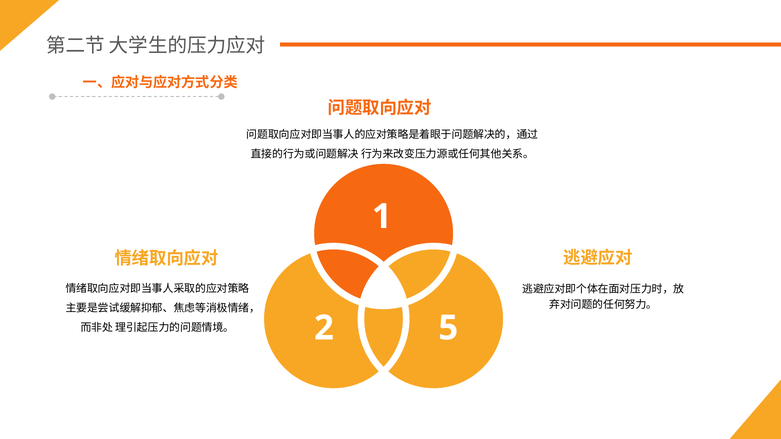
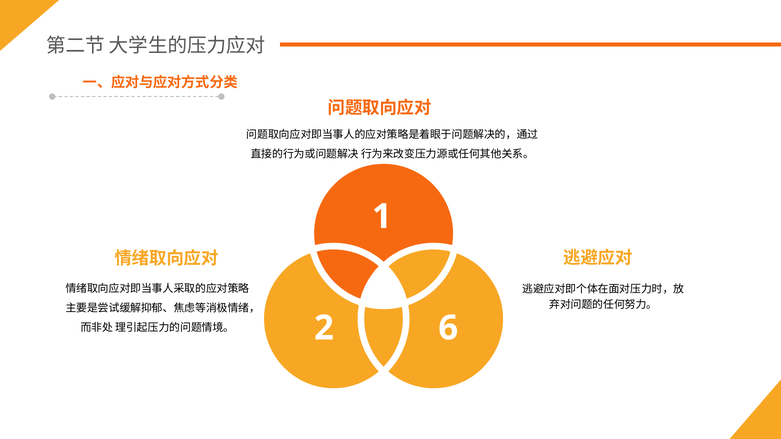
5: 5 -> 6 (448, 328)
